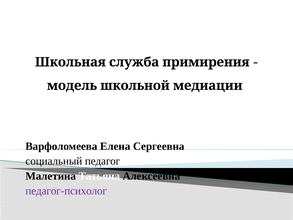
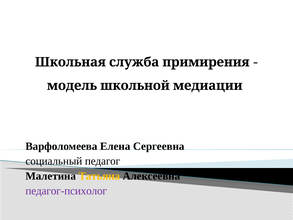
Татьяна colour: white -> yellow (99, 176)
